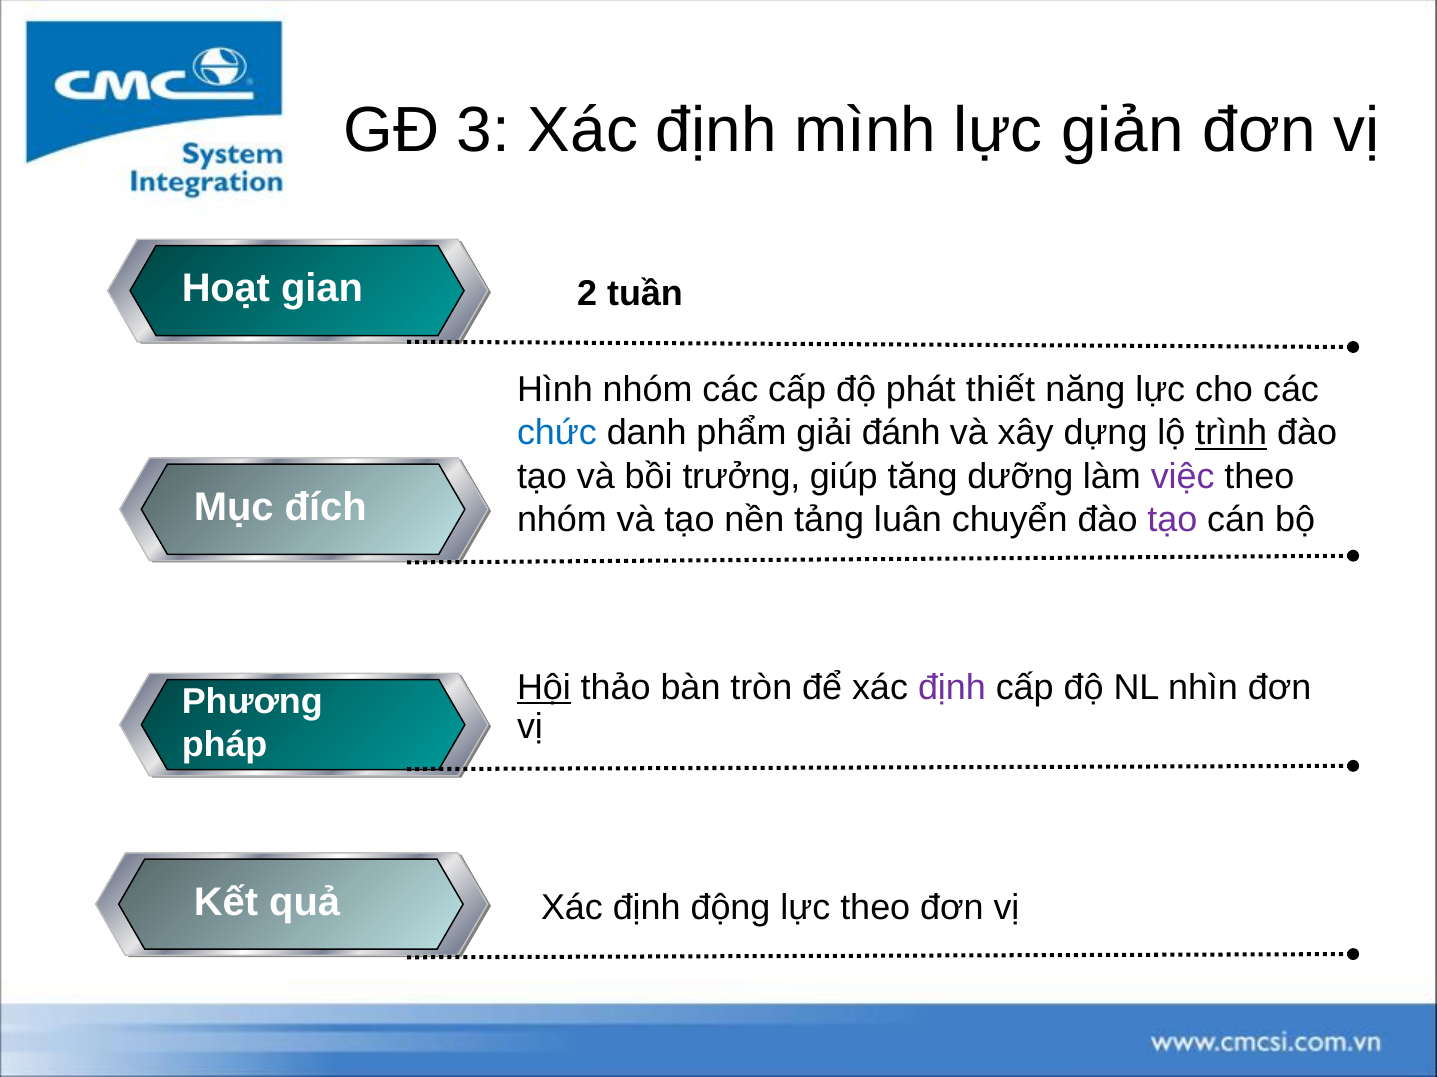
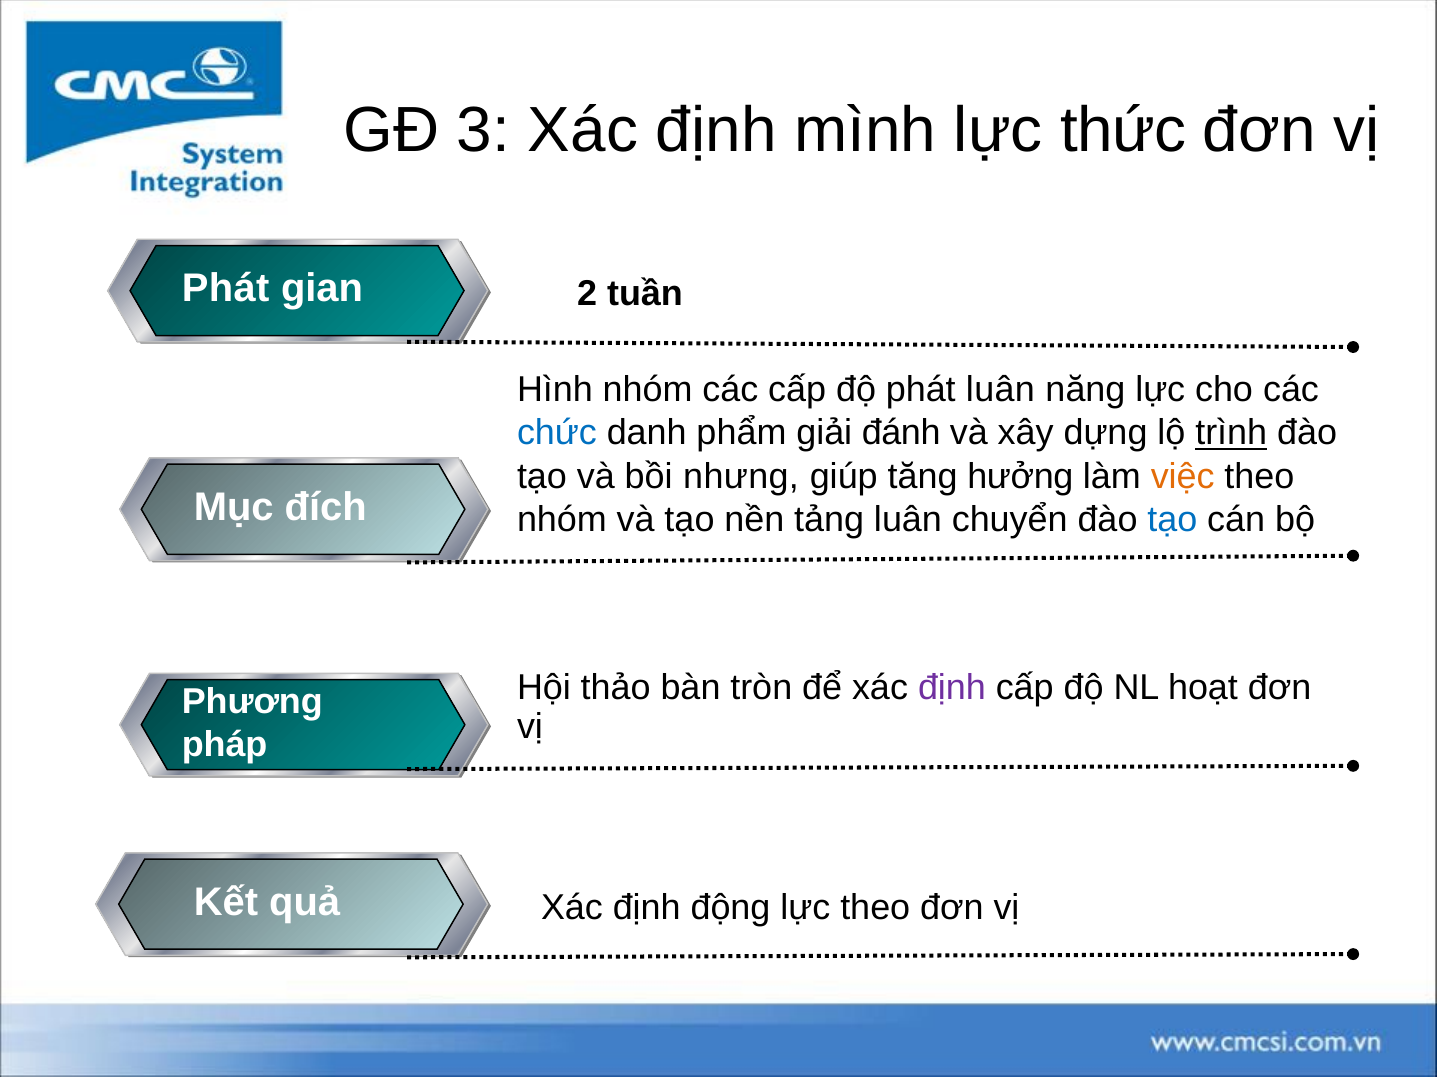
giản: giản -> thức (1123, 130)
Hoạt: Hoạt -> Phát (226, 289)
phát thiết: thiết -> luân (1000, 390)
trưởng: trưởng -> nhưng (741, 477)
dưỡng: dưỡng -> hưởng (1020, 477)
việc colour: purple -> orange (1183, 477)
tạo colour: purple -> blue (1172, 520)
Hội underline: present -> none (544, 688)
nhìn: nhìn -> hoạt (1203, 688)
